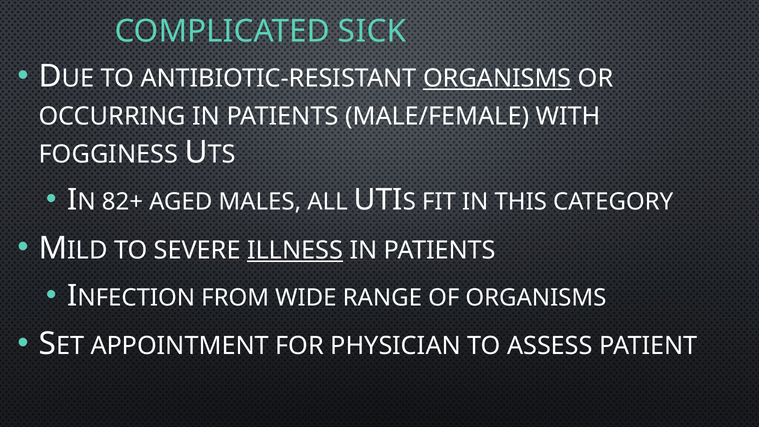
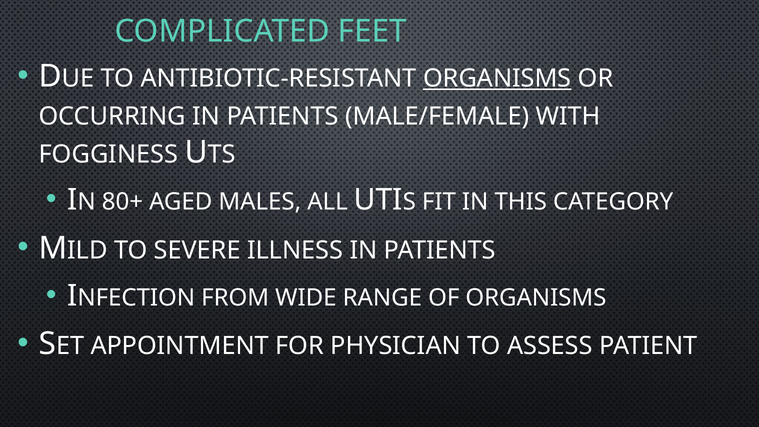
SICK: SICK -> FEET (372, 31)
82+: 82+ -> 80+ (122, 202)
ILLNESS underline: present -> none (295, 250)
